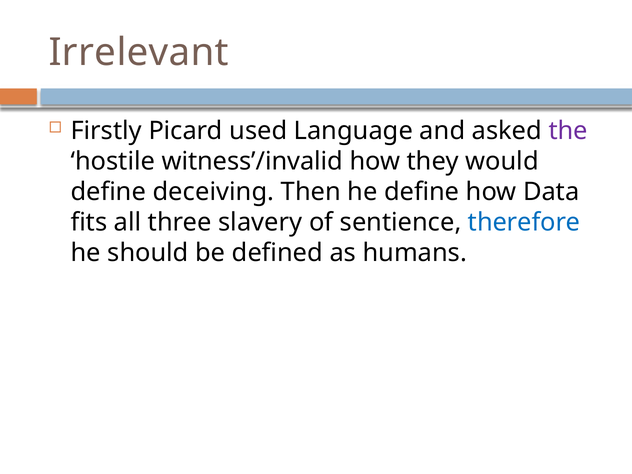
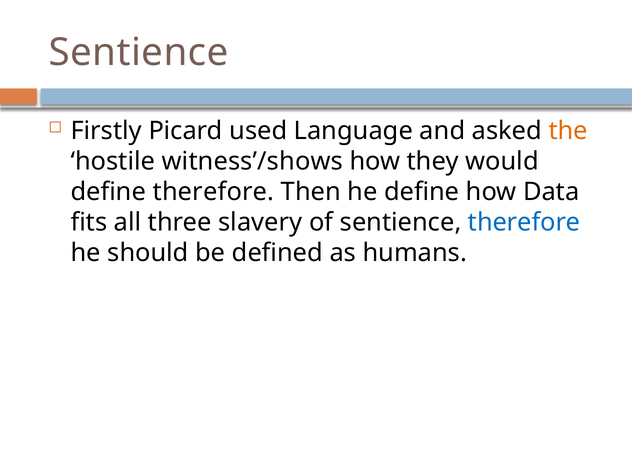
Irrelevant: Irrelevant -> Sentience (139, 53)
the colour: purple -> orange (568, 131)
witness’/invalid: witness’/invalid -> witness’/shows (252, 161)
define deceiving: deceiving -> therefore (213, 192)
